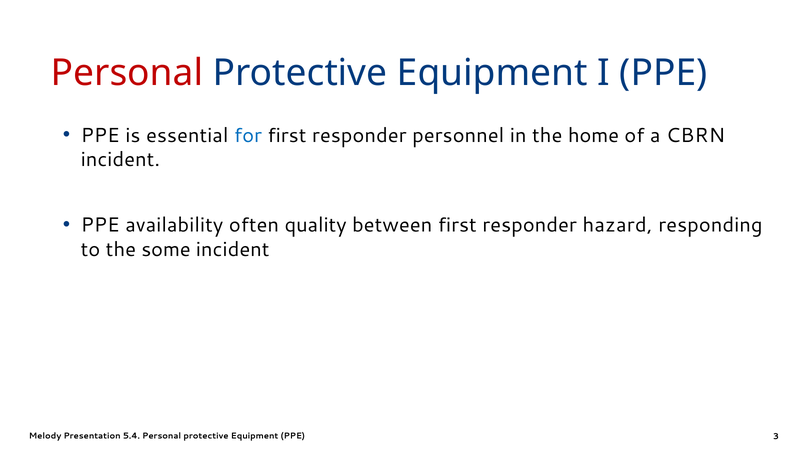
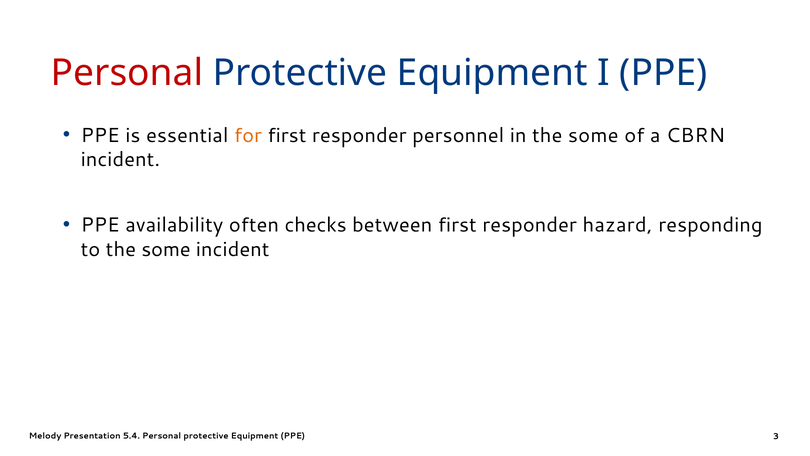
for colour: blue -> orange (248, 135)
in the home: home -> some (593, 135)
quality: quality -> checks (316, 225)
